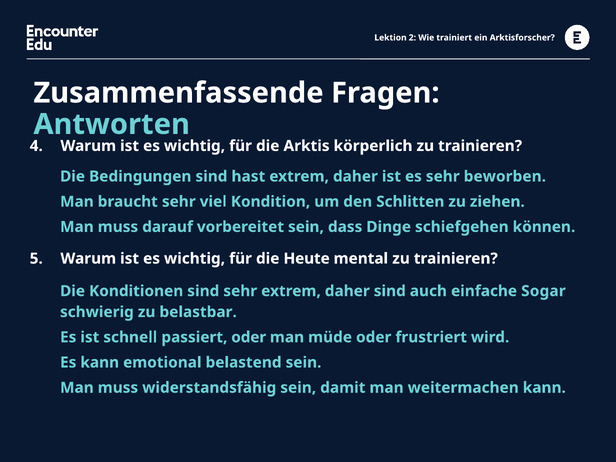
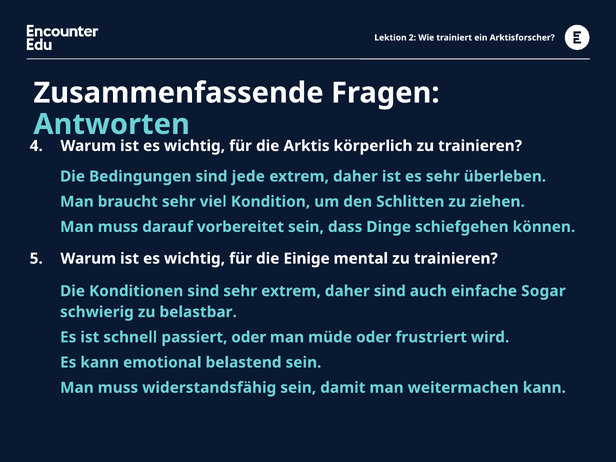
hast: hast -> jede (248, 176)
beworben: beworben -> überleben (505, 176)
Heute: Heute -> Einige (307, 259)
